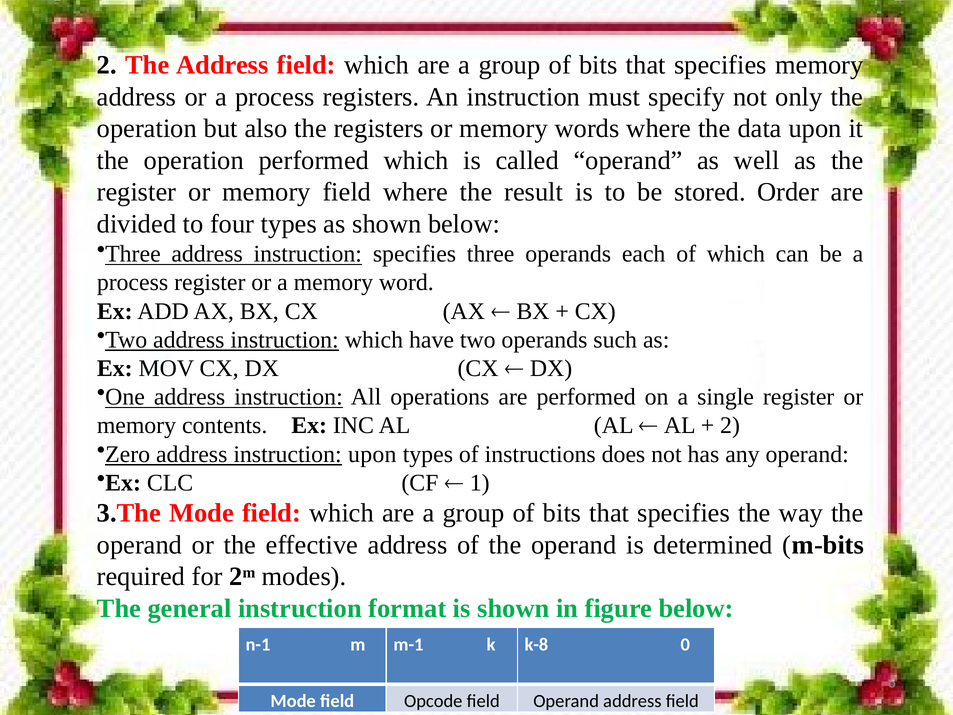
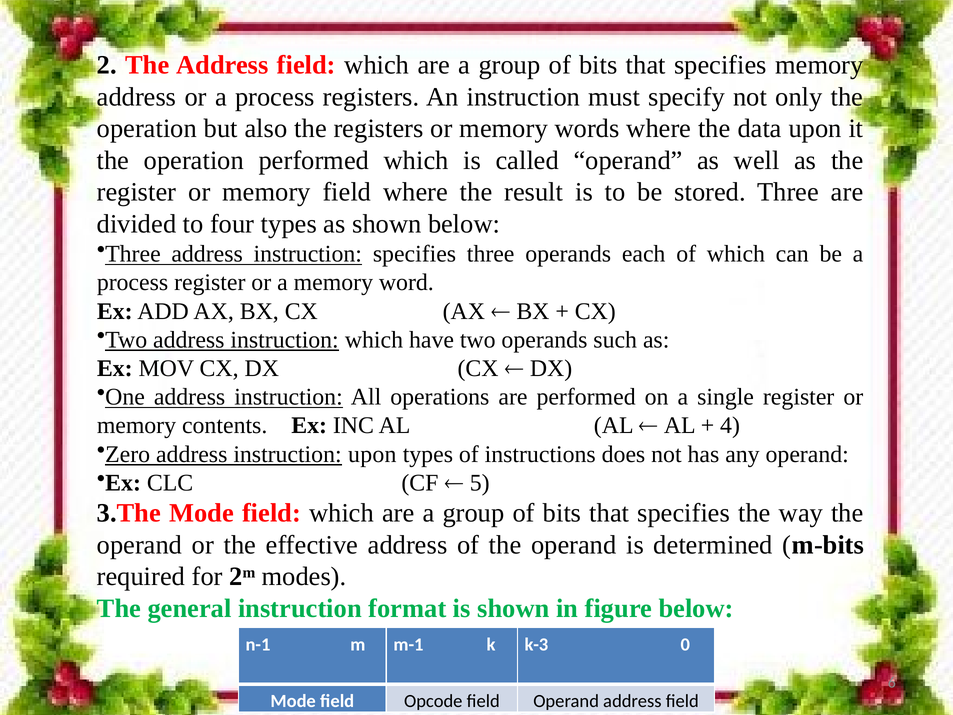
stored Order: Order -> Three (788, 192)
2: 2 -> 4 (730, 425)
1: 1 -> 5 (480, 483)
k-8: k-8 -> k-3 (536, 645)
